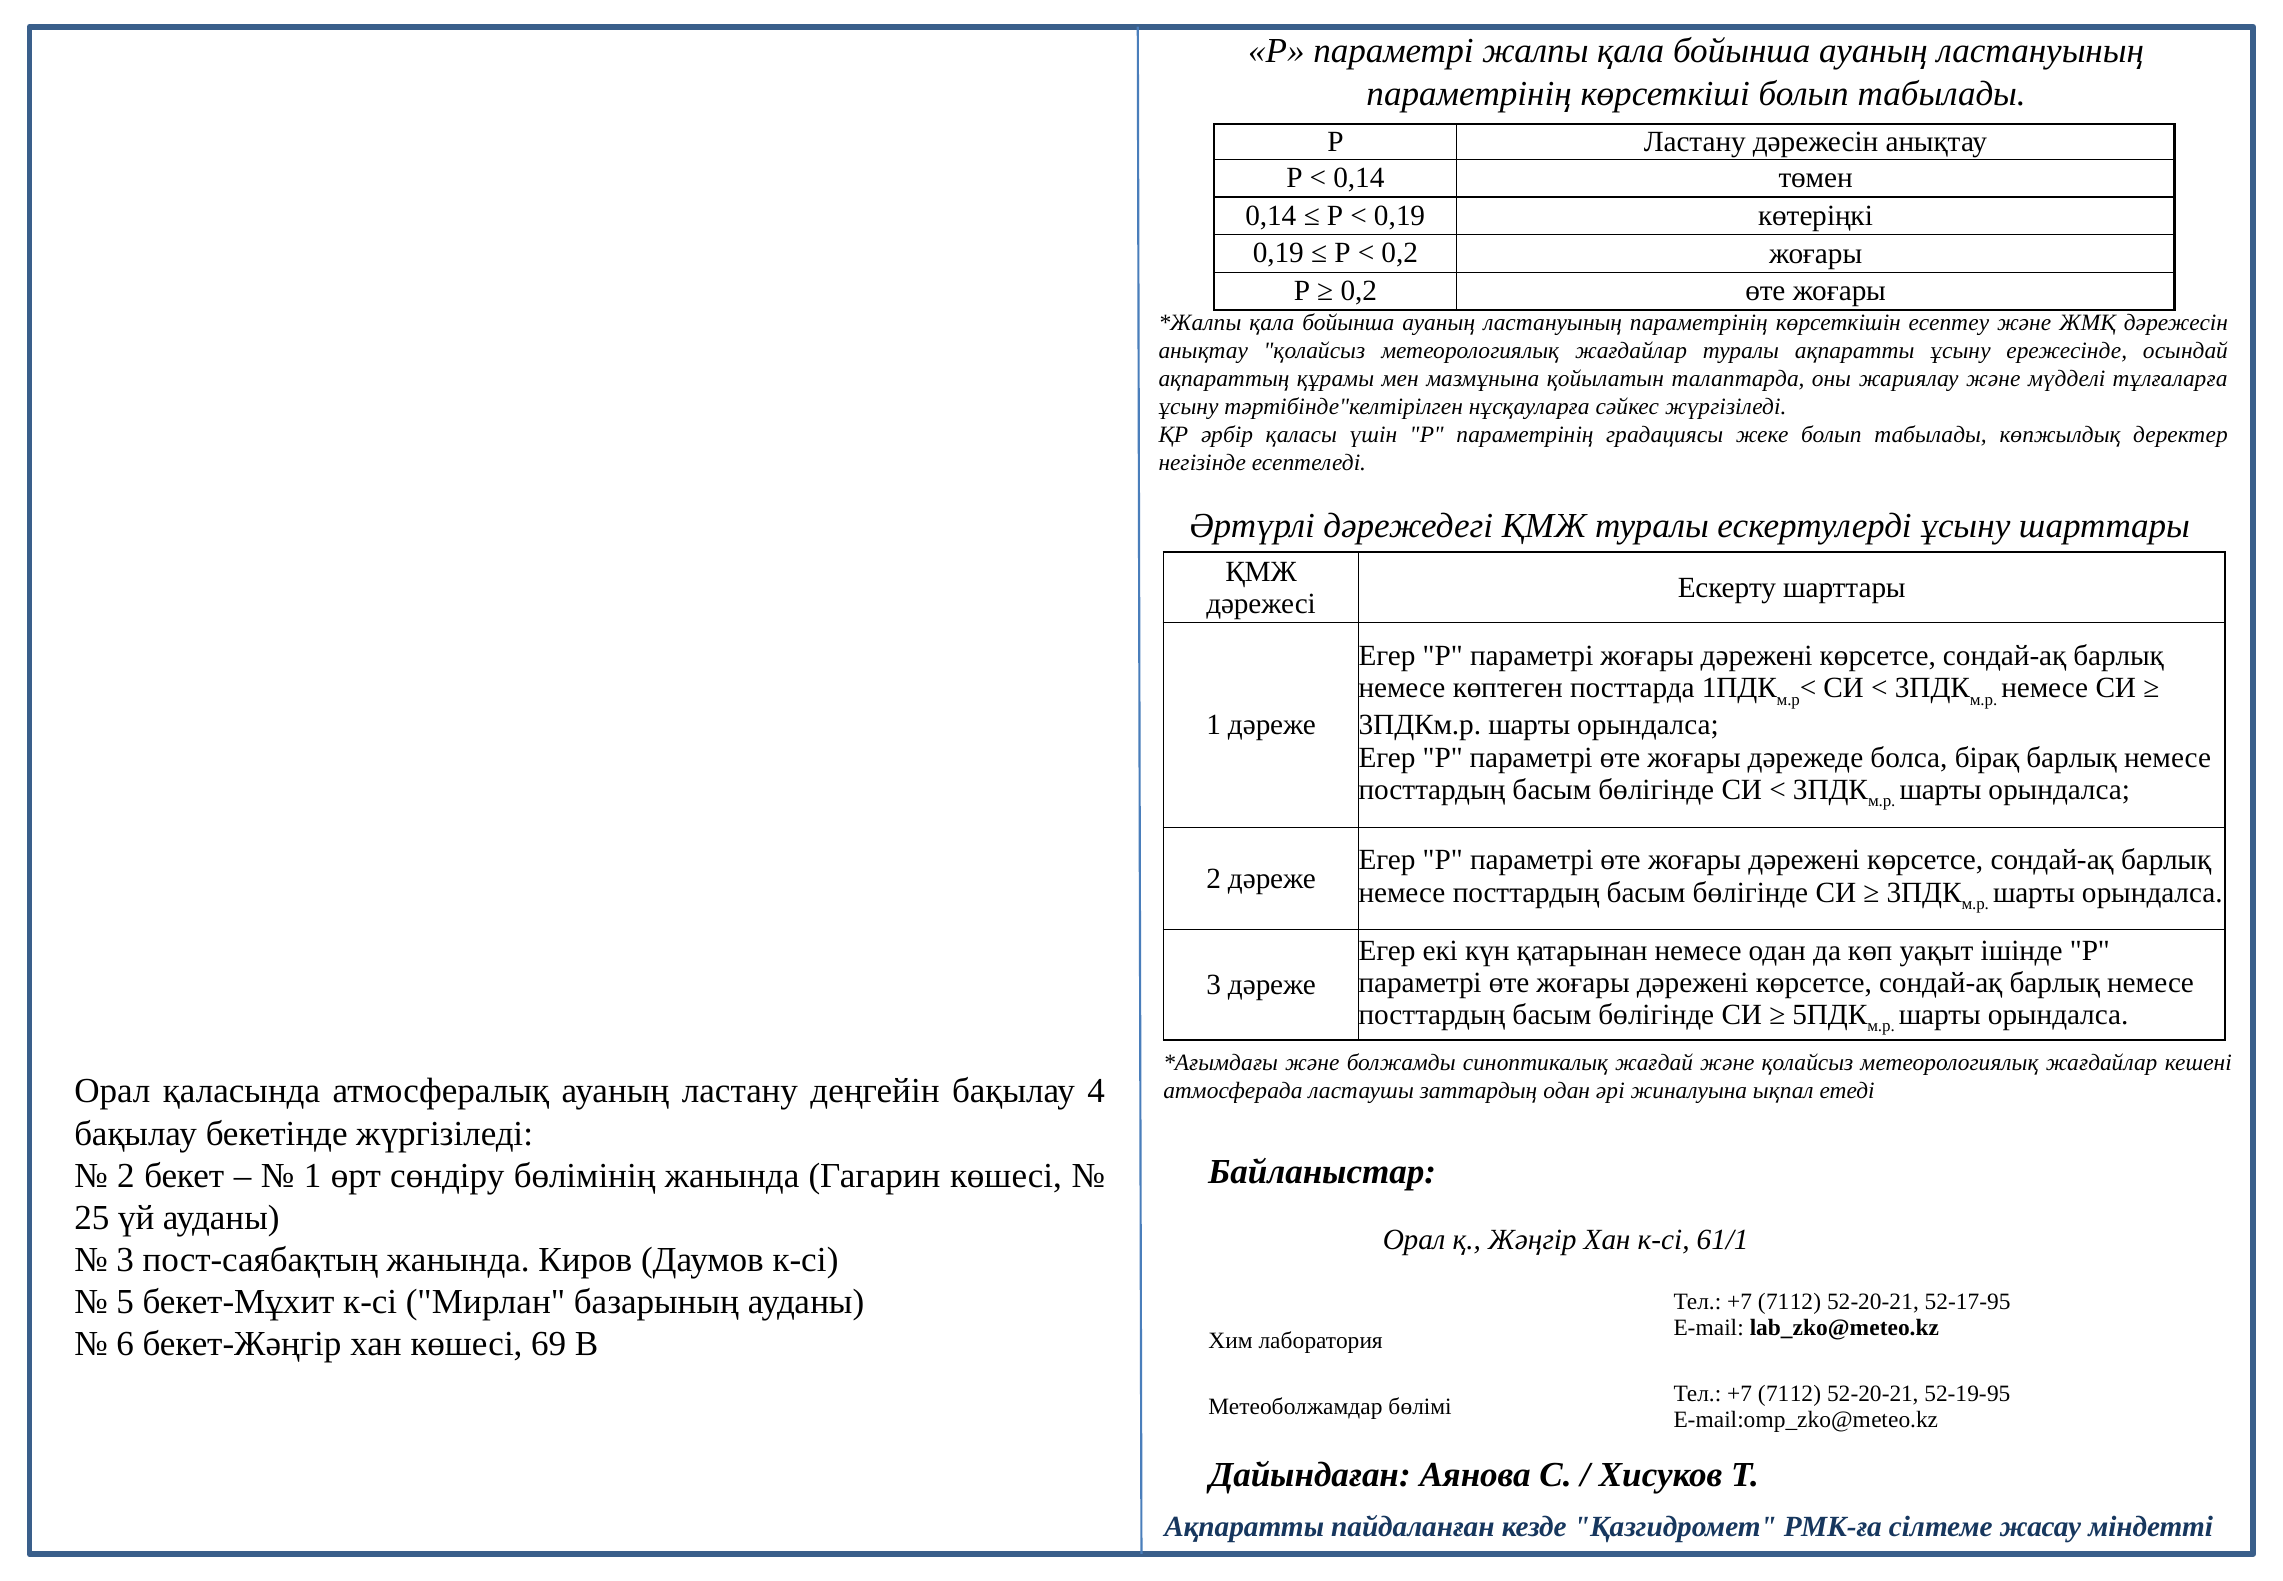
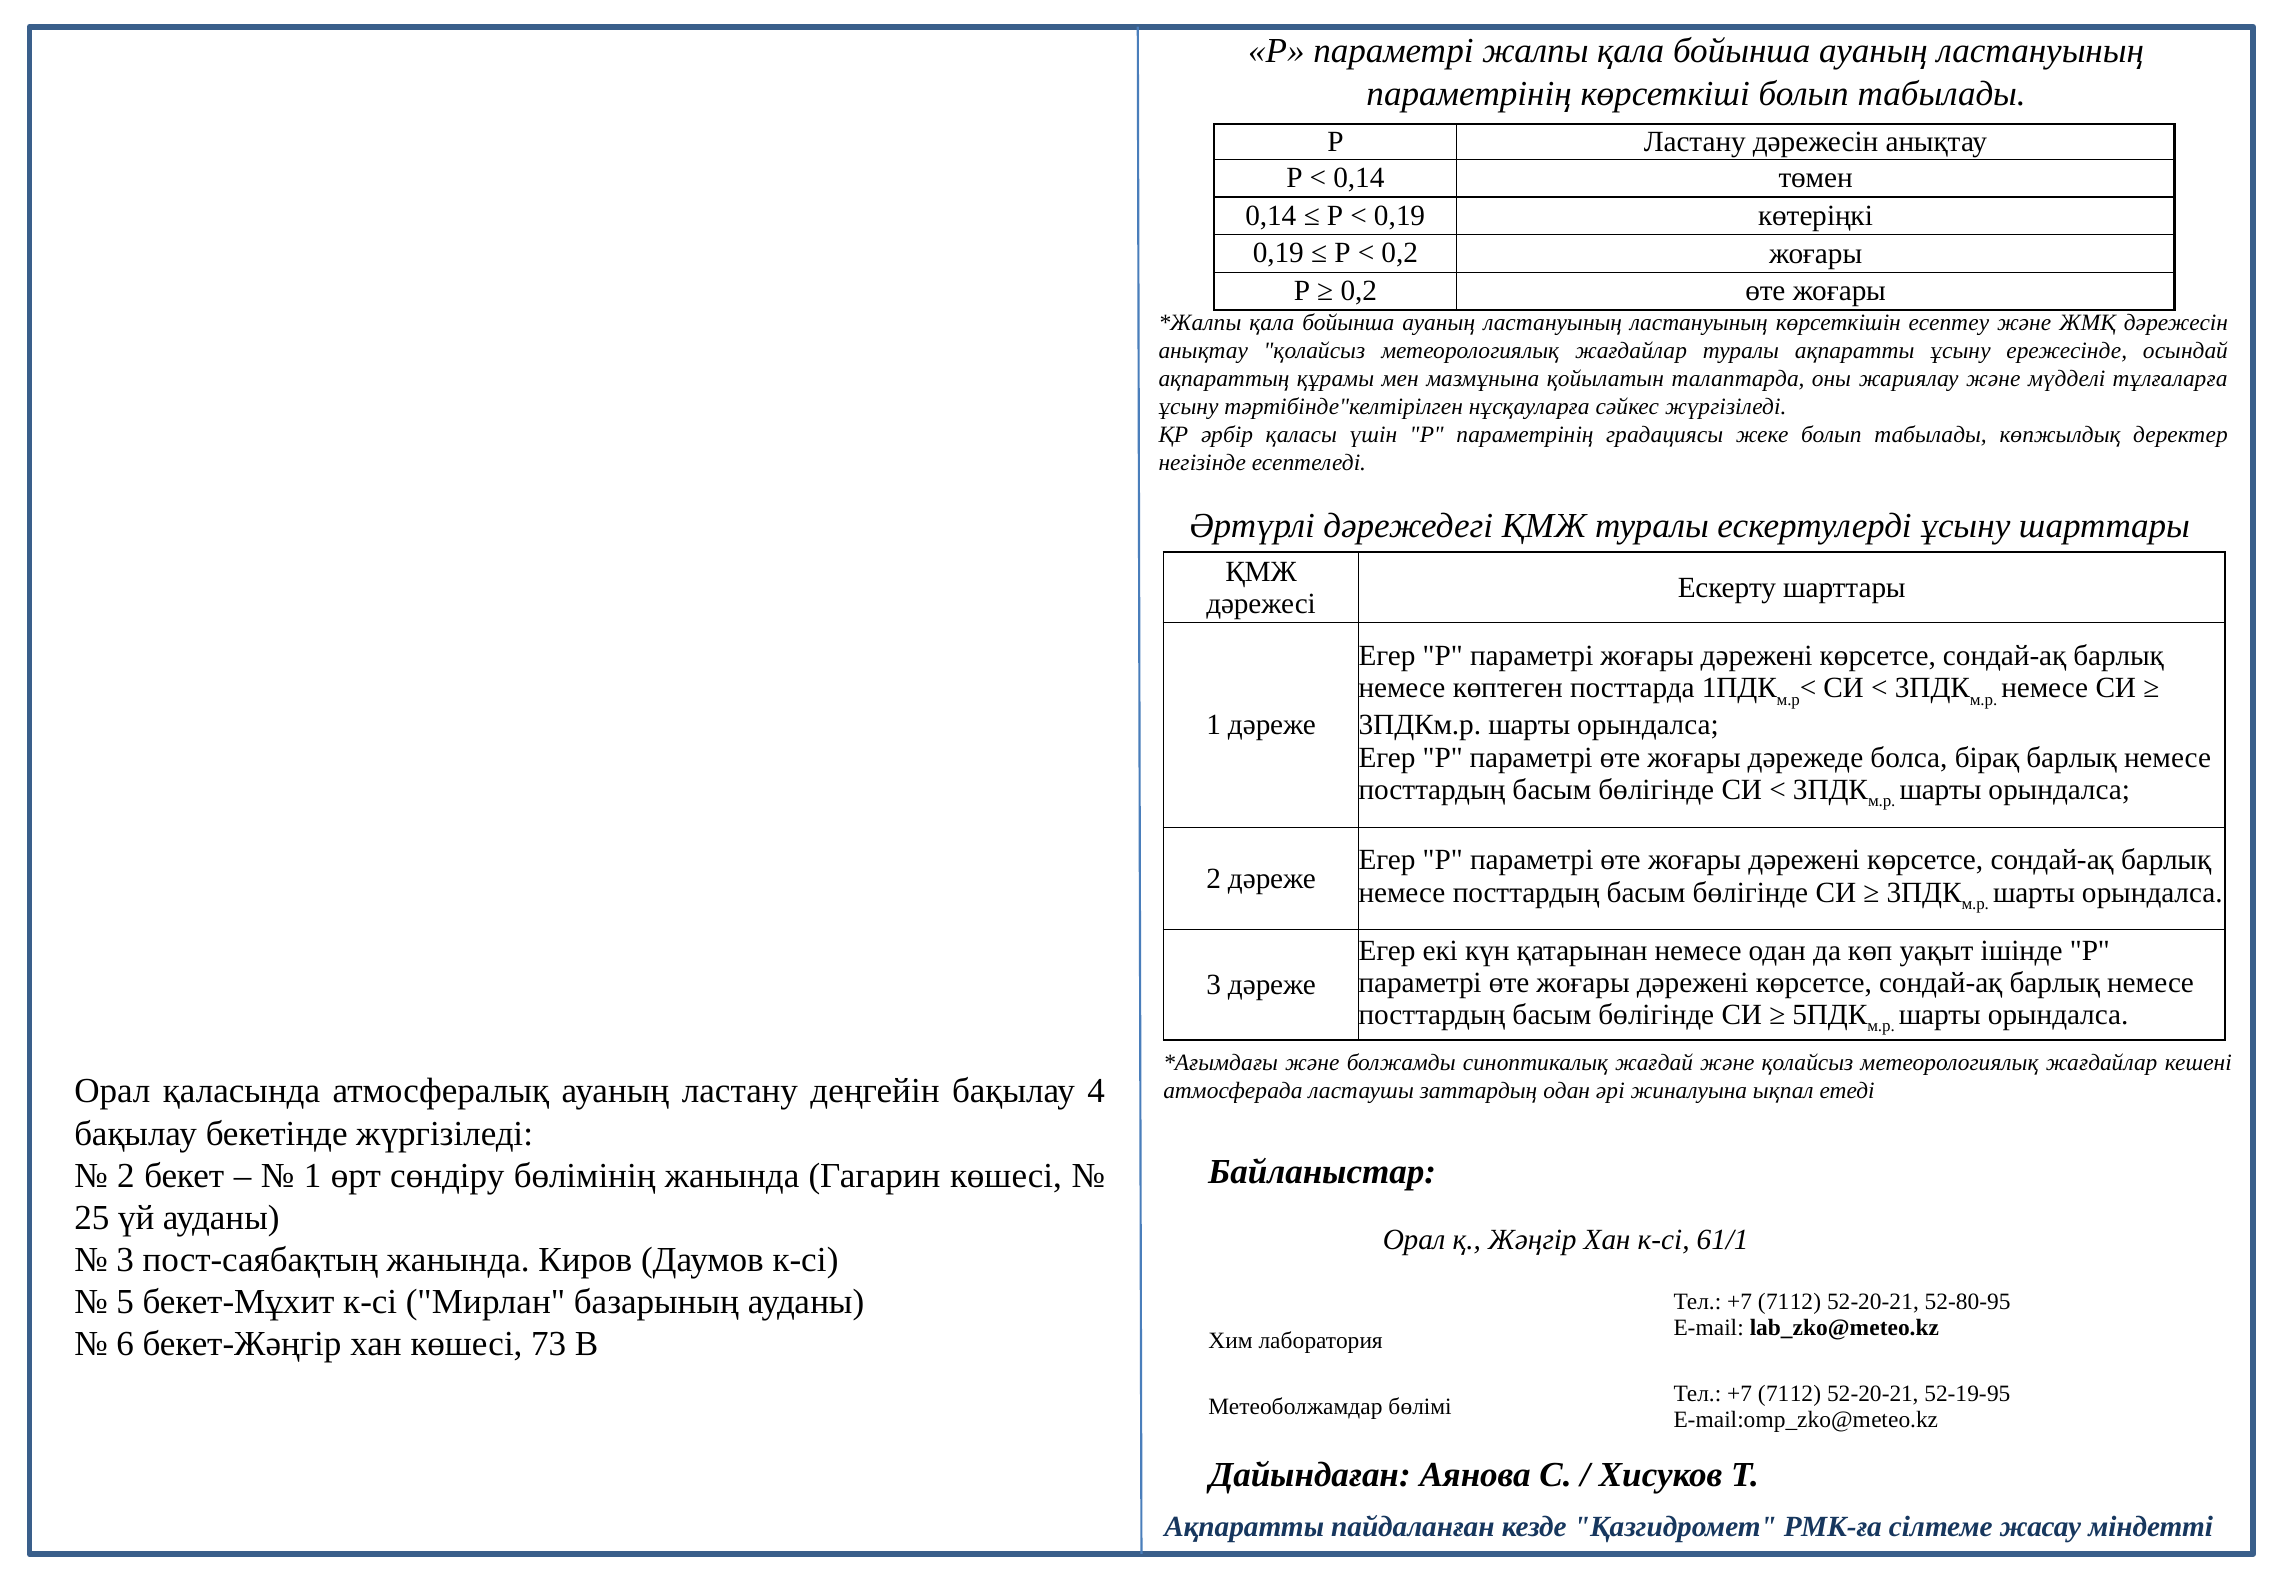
параметрінің: параметрінің -> ластануының (1699, 322)
52-17-95: 52-17-95 -> 52-80-95 (1968, 1302)
69: 69 -> 73 (549, 1344)
